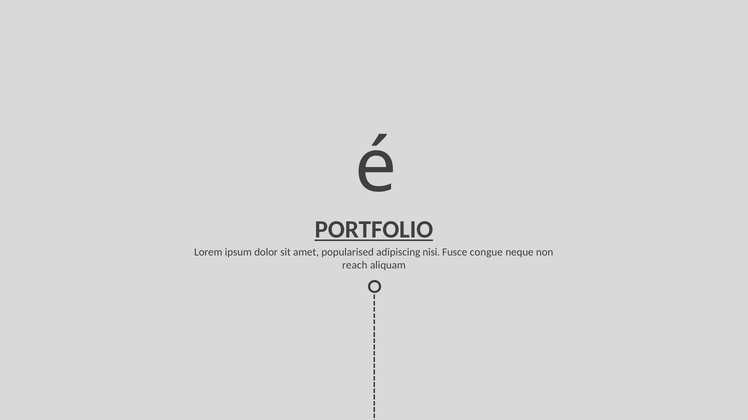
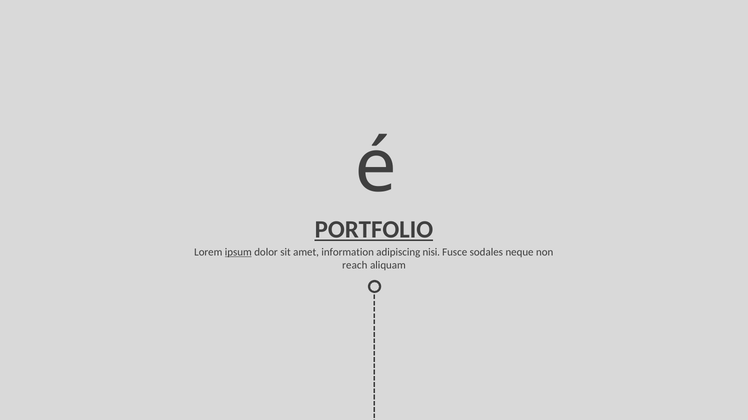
ipsum underline: none -> present (238, 253)
popularised: popularised -> information (348, 253)
congue: congue -> sodales (486, 253)
